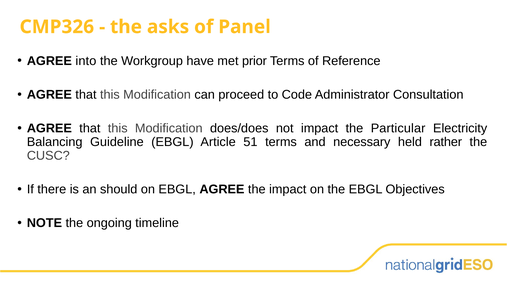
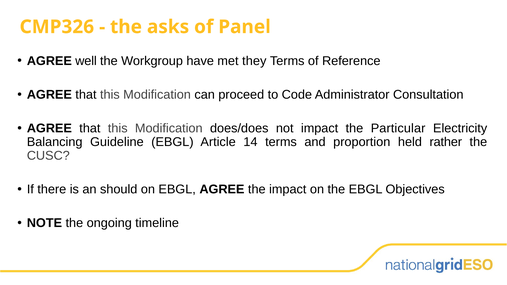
into: into -> well (86, 61)
prior: prior -> they (254, 61)
51: 51 -> 14 (250, 142)
necessary: necessary -> proportion (362, 142)
